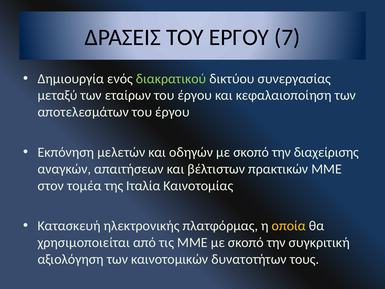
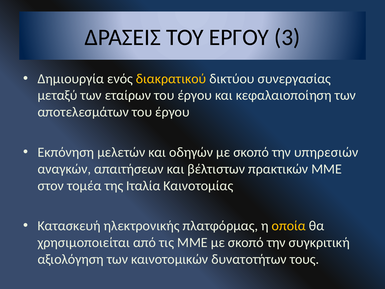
7: 7 -> 3 (287, 37)
διακρατικού colour: light green -> yellow (171, 79)
διαχείρισης: διαχείρισης -> υπηρεσιών (326, 152)
